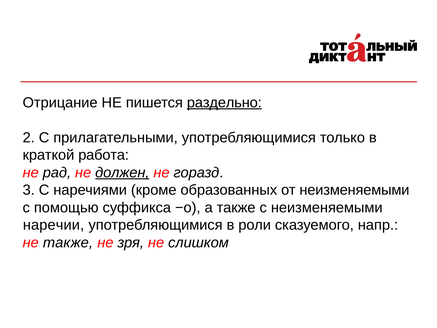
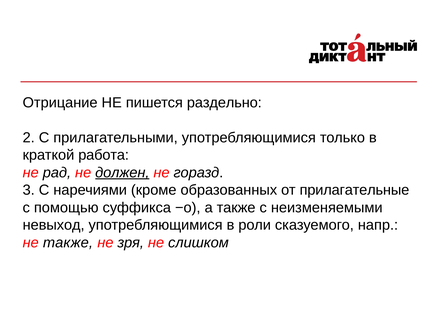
раздельно underline: present -> none (224, 103)
от неизменяемыми: неизменяемыми -> прилагательные (354, 190)
наречии: наречии -> невыход (54, 225)
